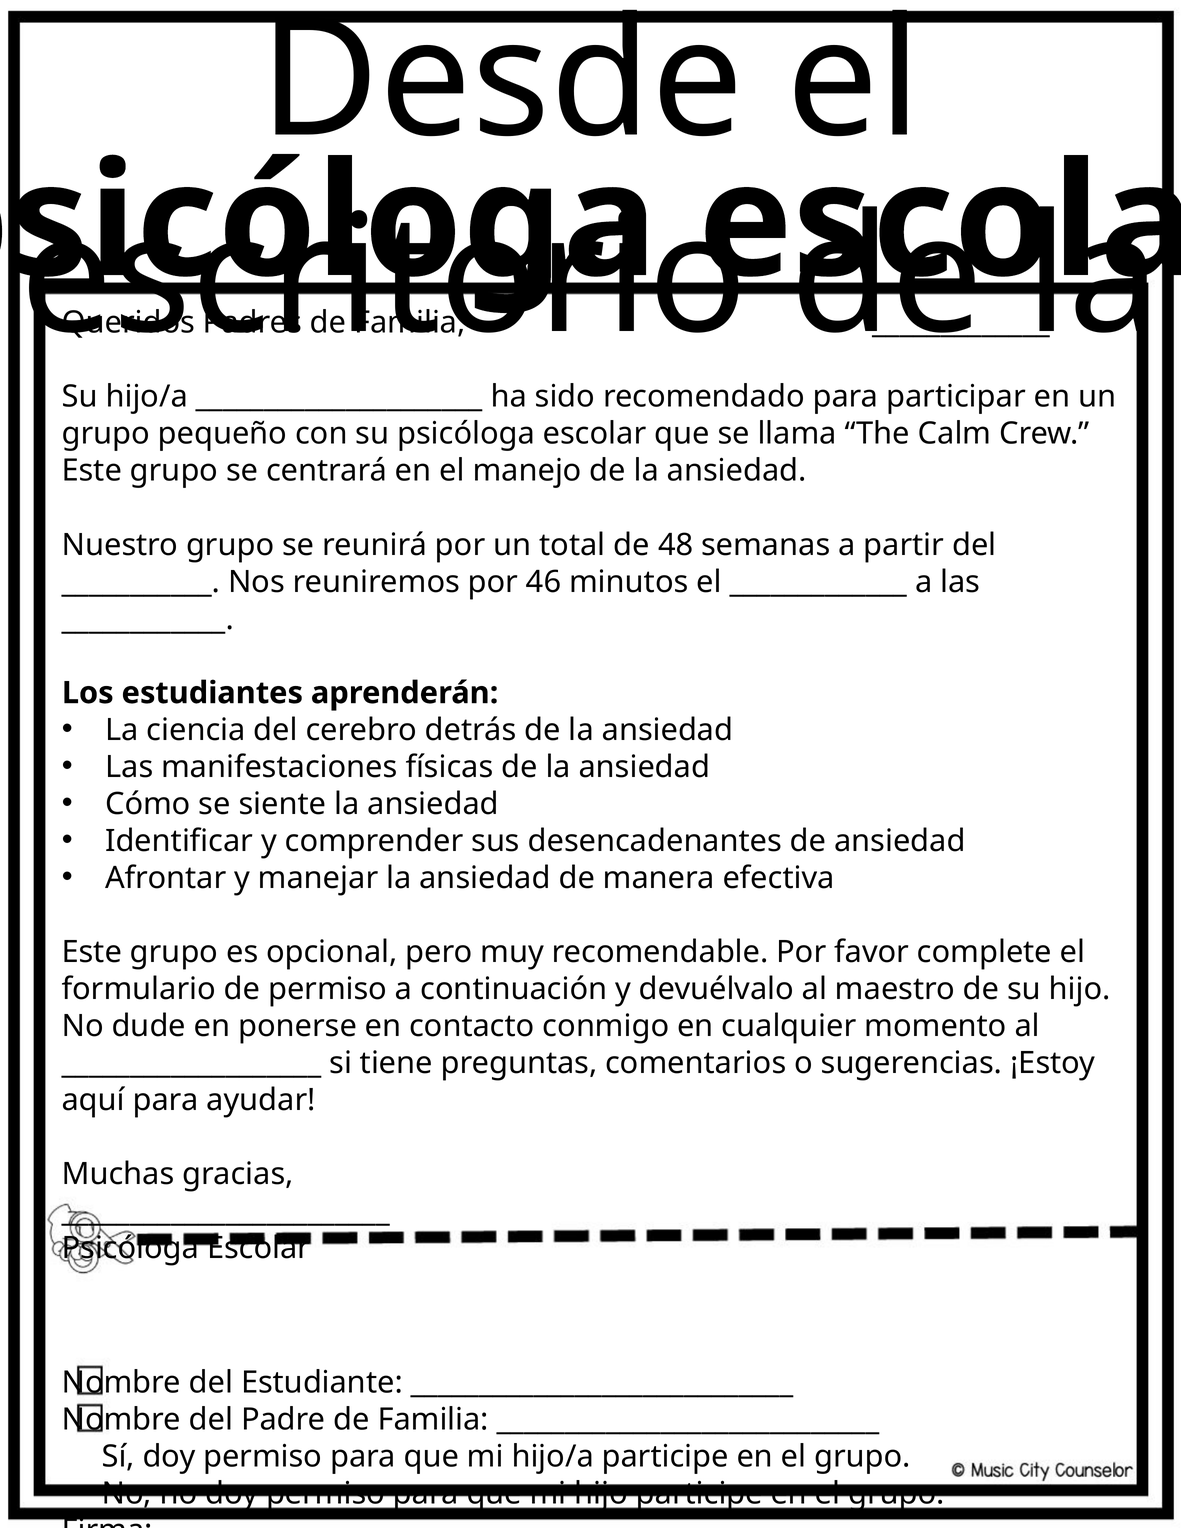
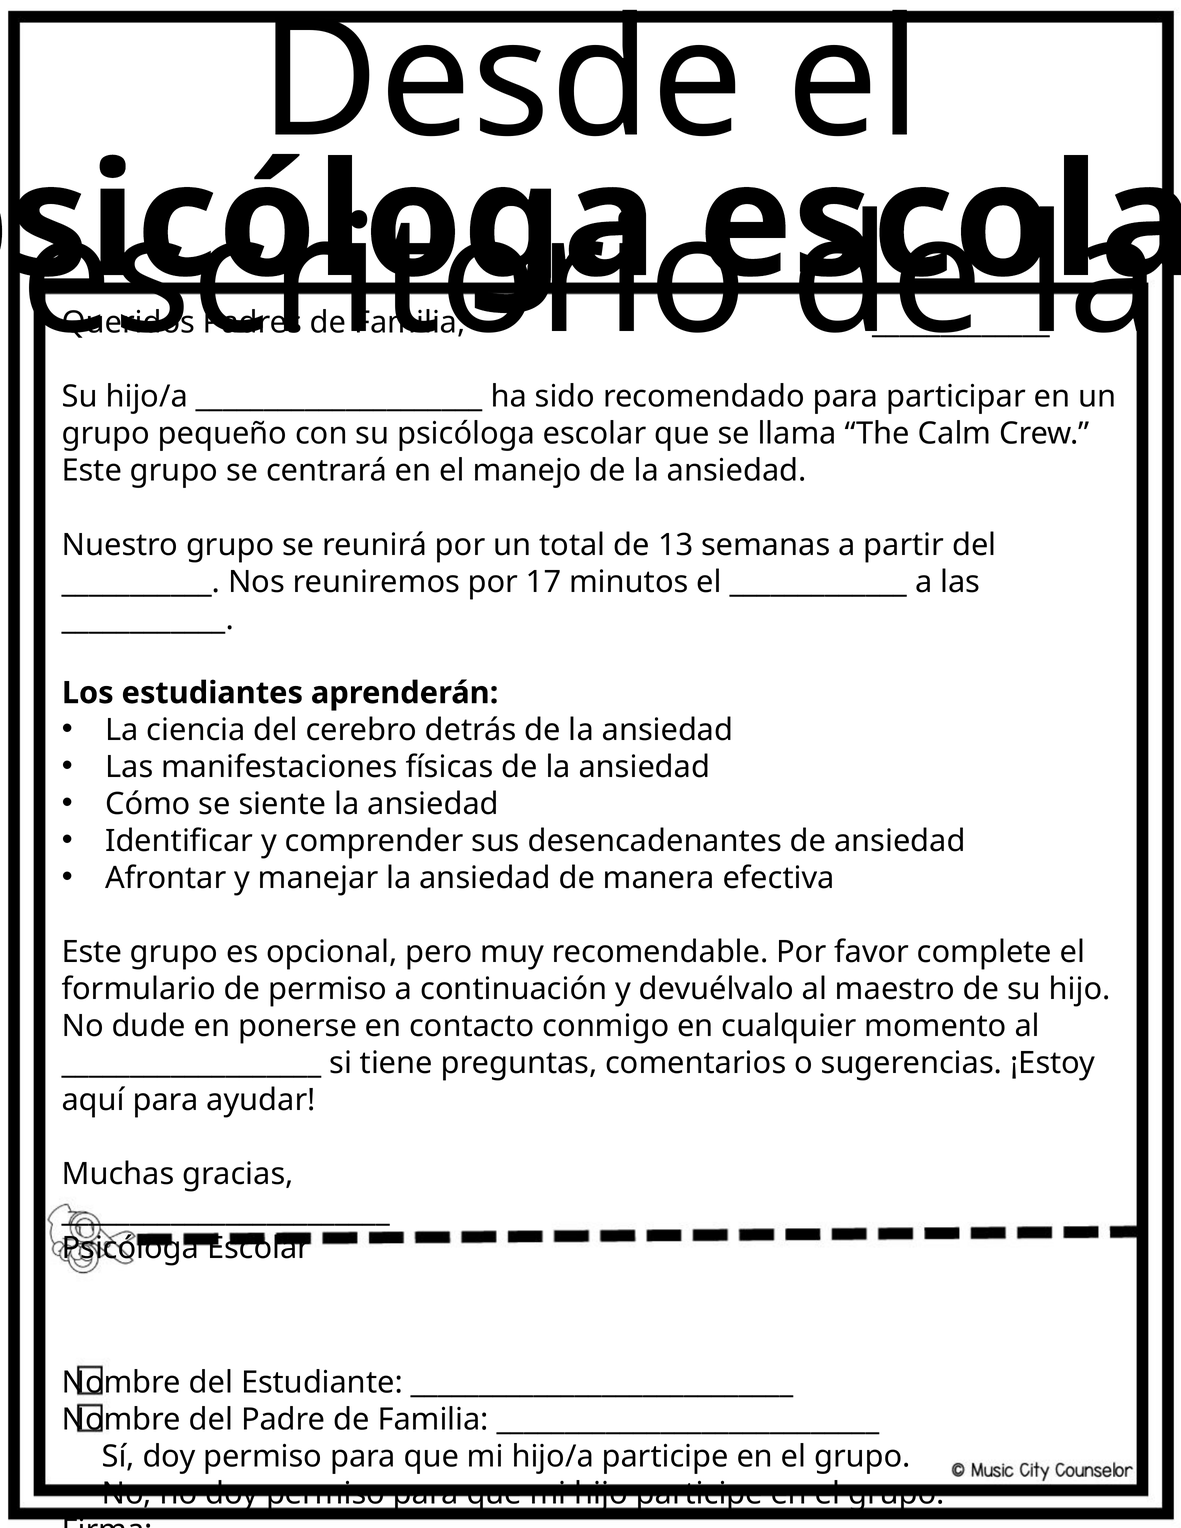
48: 48 -> 13 (676, 545)
46: 46 -> 17 (544, 582)
